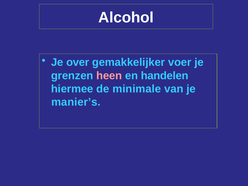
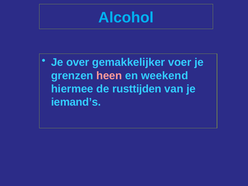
Alcohol colour: white -> light blue (126, 18)
handelen: handelen -> weekend (165, 76)
minimale: minimale -> rusttijden (137, 89)
manier’s: manier’s -> iemand’s (76, 102)
